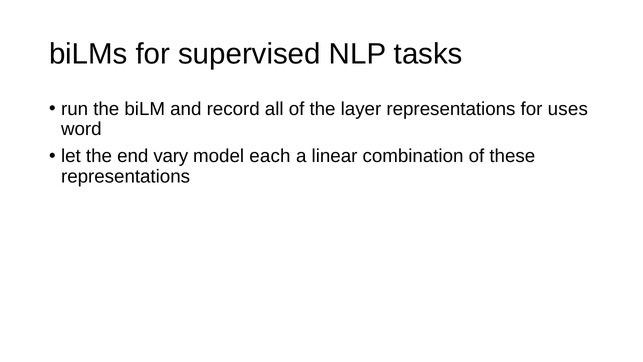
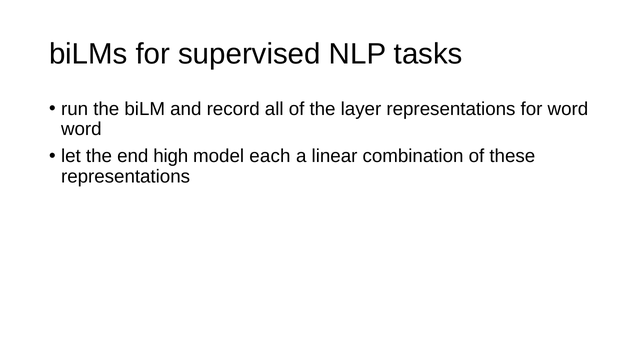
for uses: uses -> word (568, 109)
vary: vary -> high (171, 156)
